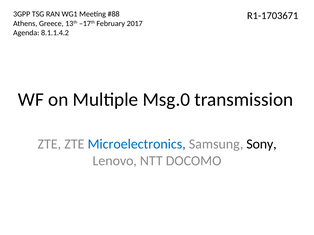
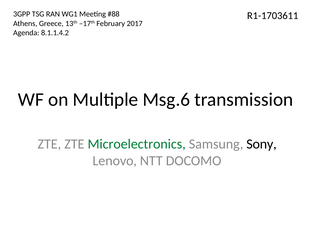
R1-1703671: R1-1703671 -> R1-1703611 (273, 16)
Msg.0: Msg.0 -> Msg.6 (166, 100)
Microelectronics colour: blue -> green (137, 144)
